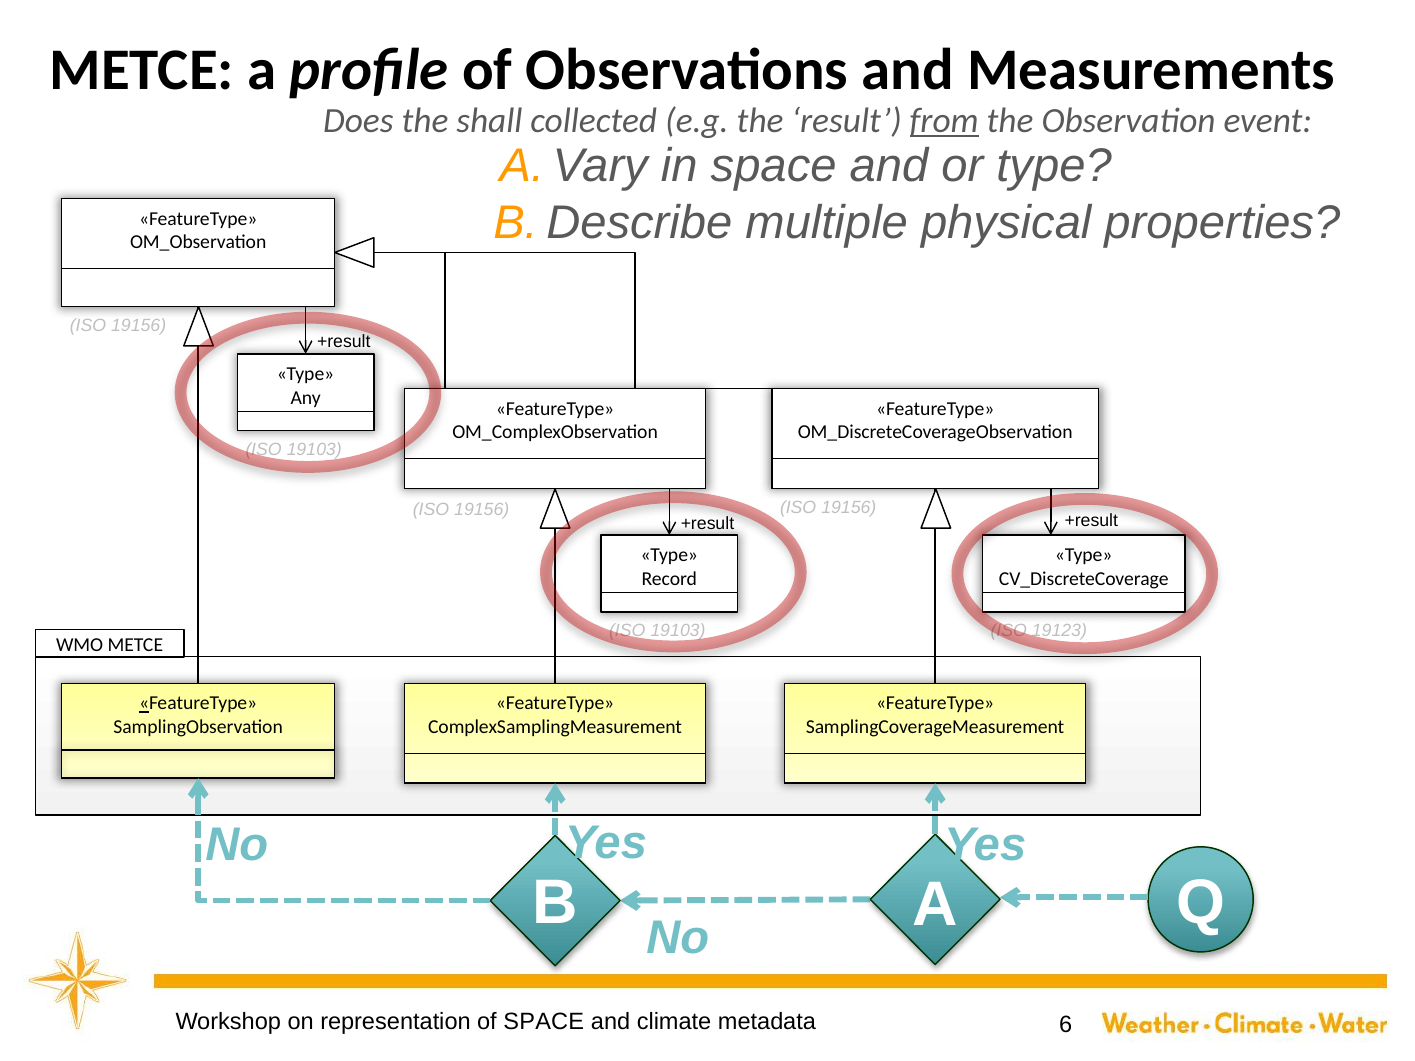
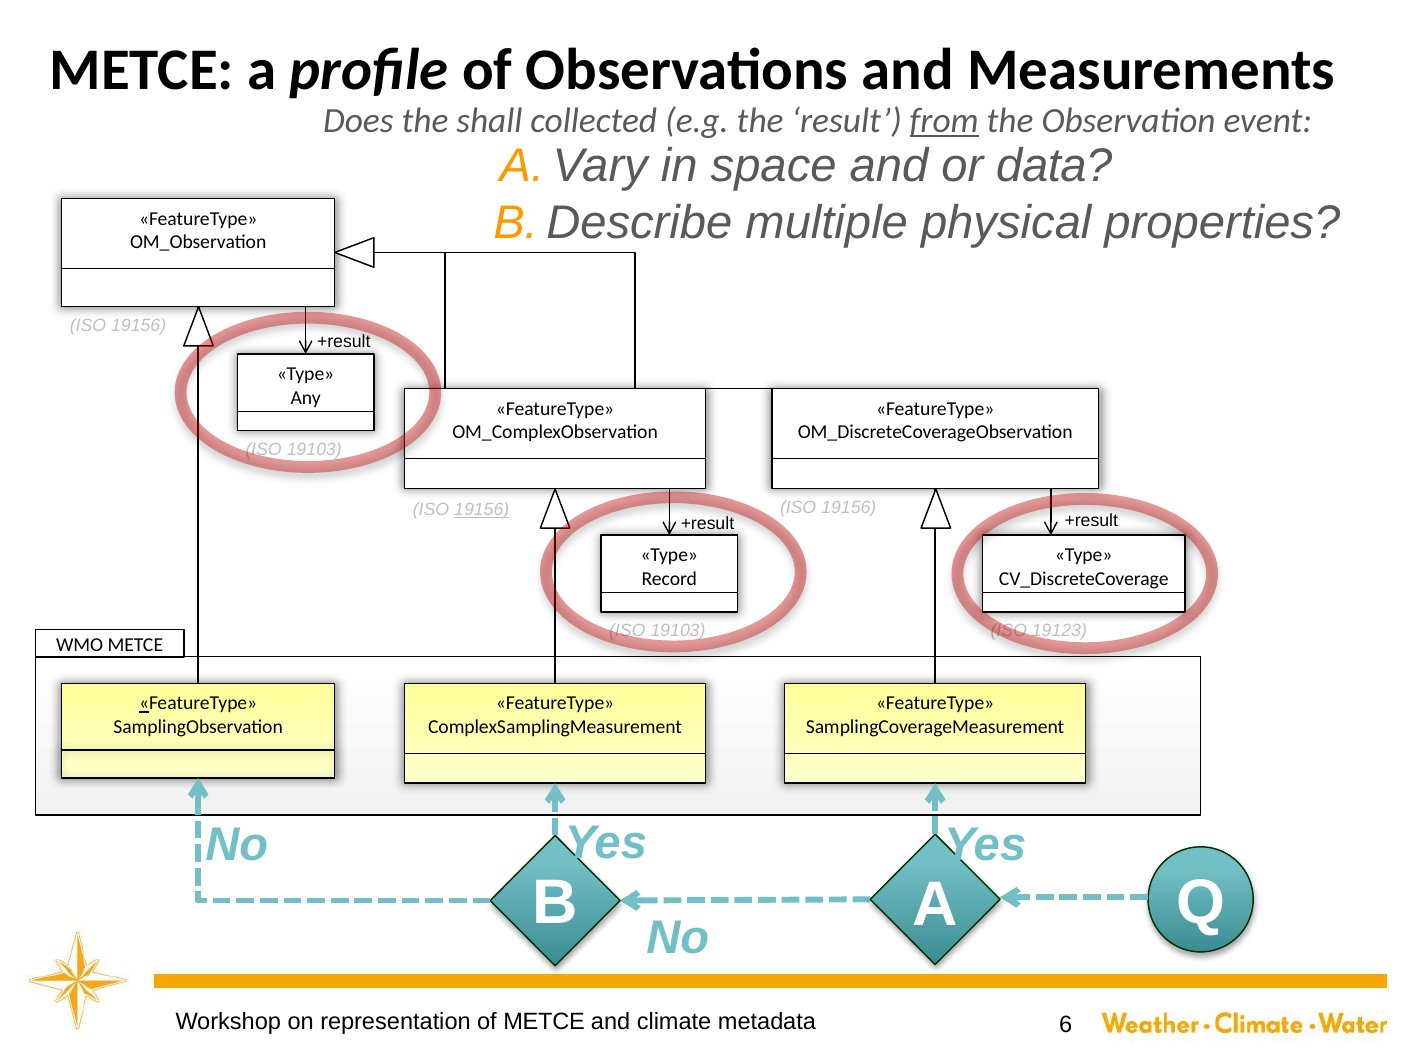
or type: type -> data (1054, 166)
19156 underline: none -> present (482, 510)
of SPACE: SPACE -> METCE (544, 1021)
